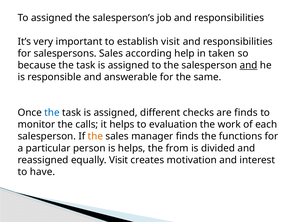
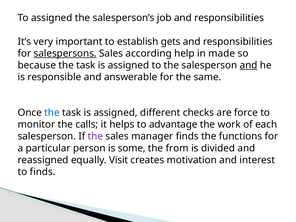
establish visit: visit -> gets (171, 42)
salespersons underline: none -> present (65, 53)
taken: taken -> made (222, 53)
are finds: finds -> force (246, 113)
evaluation: evaluation -> advantage (173, 124)
the colour: orange -> purple (95, 136)
is helps: helps -> some (132, 148)
to have: have -> finds (43, 172)
